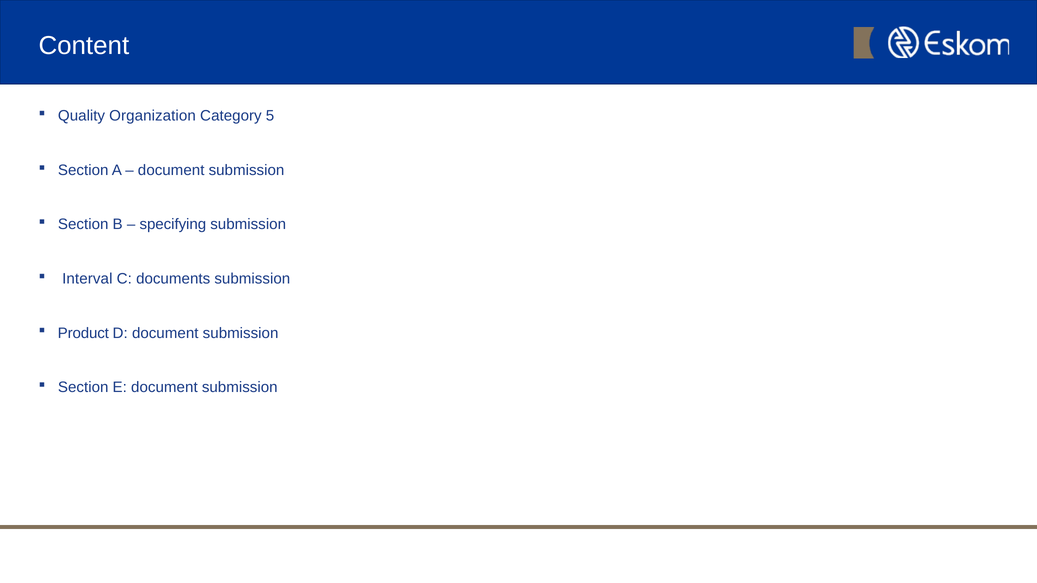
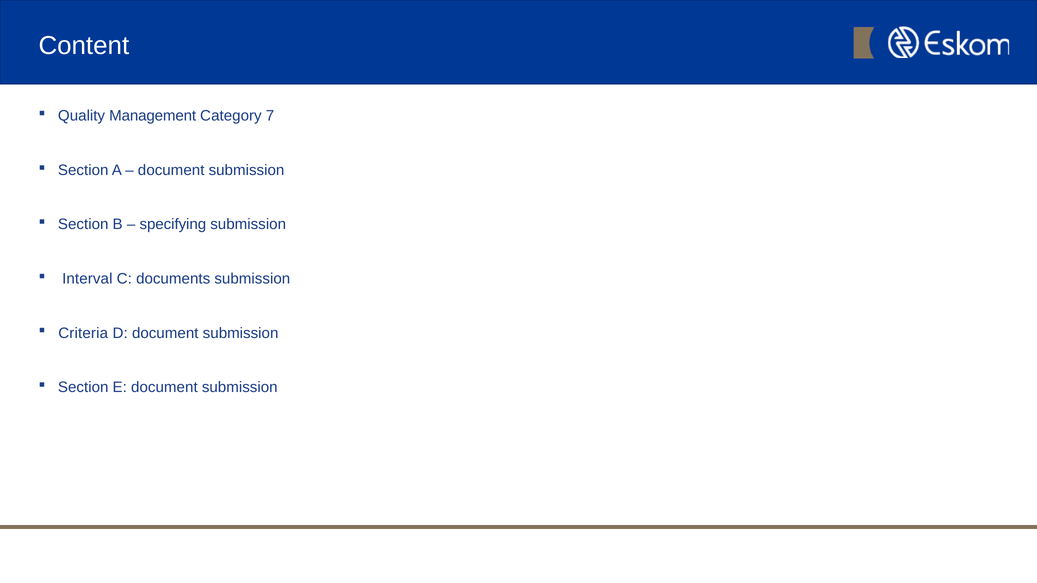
Organization: Organization -> Management (153, 116)
5: 5 -> 7 (270, 116)
Product: Product -> Criteria (83, 333)
